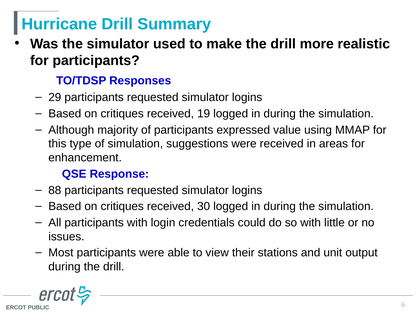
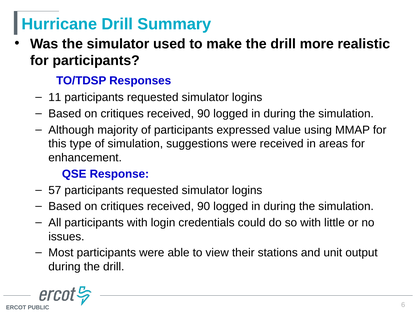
29: 29 -> 11 (55, 97)
19: 19 -> 90 (204, 114)
88: 88 -> 57 (55, 190)
30: 30 -> 90 (204, 206)
